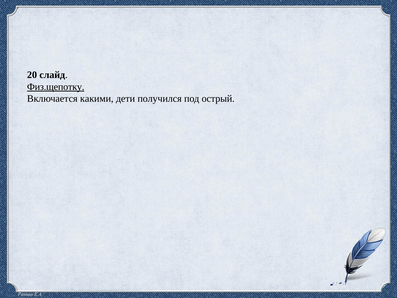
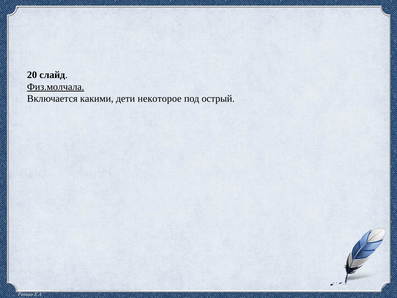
Физ.щепотку: Физ.щепотку -> Физ.молчала (56, 87)
получился: получился -> некоторое (160, 99)
